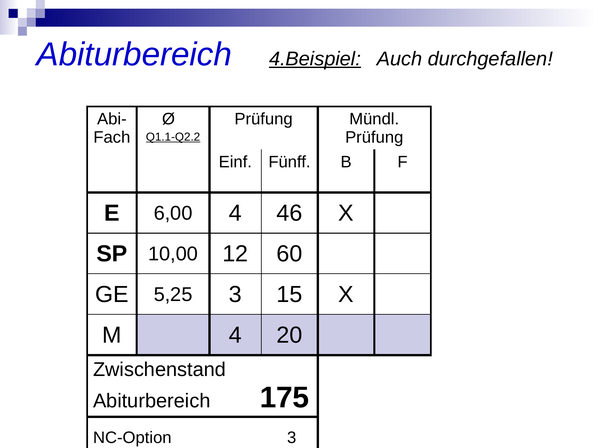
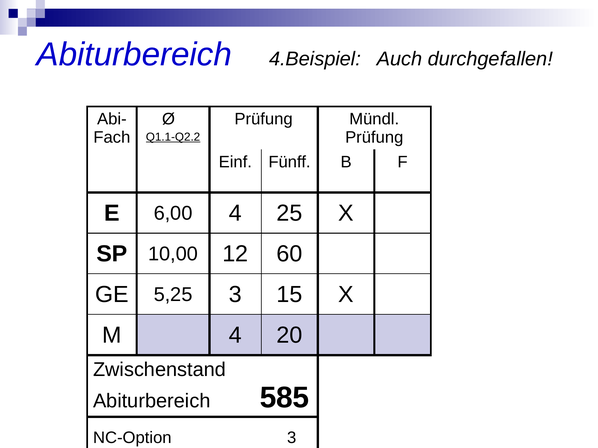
4.Beispiel underline: present -> none (315, 59)
46: 46 -> 25 (290, 213)
175: 175 -> 585 (285, 398)
